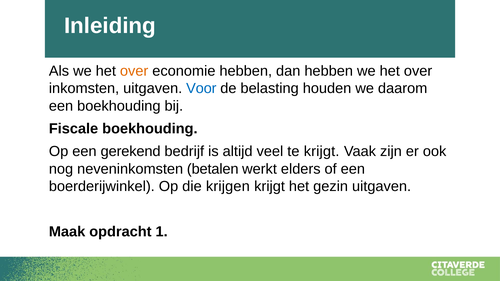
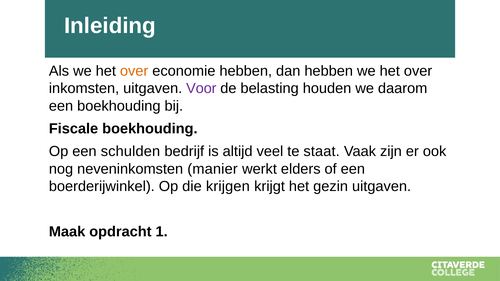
Voor colour: blue -> purple (201, 89)
gerekend: gerekend -> schulden (130, 152)
te krijgt: krijgt -> staat (322, 152)
betalen: betalen -> manier (213, 169)
